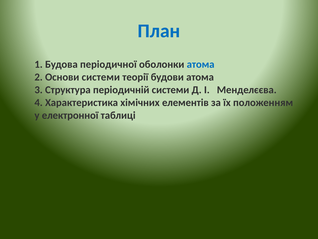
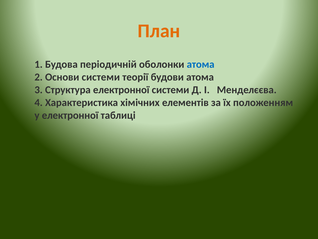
План colour: blue -> orange (159, 31)
періодичної: періодичної -> періодичній (108, 64)
Структура періодичній: періодичній -> електронної (121, 90)
